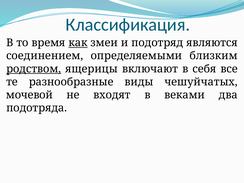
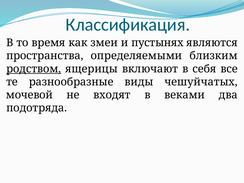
как underline: present -> none (78, 43)
подотряд: подотряд -> пустынях (157, 43)
соединением: соединением -> пространства (45, 56)
